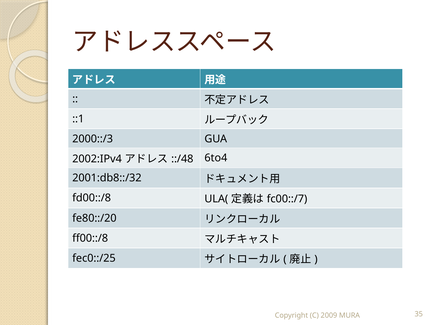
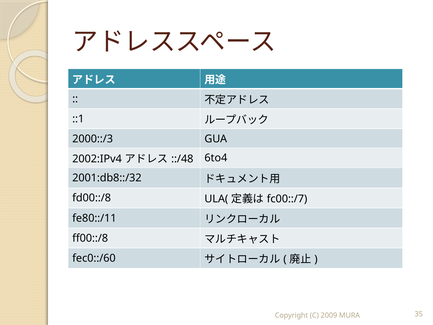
fe80::/20: fe80::/20 -> fe80::/11 (94, 218)
fec0::/25: fec0::/25 -> fec0::/60 (94, 258)
